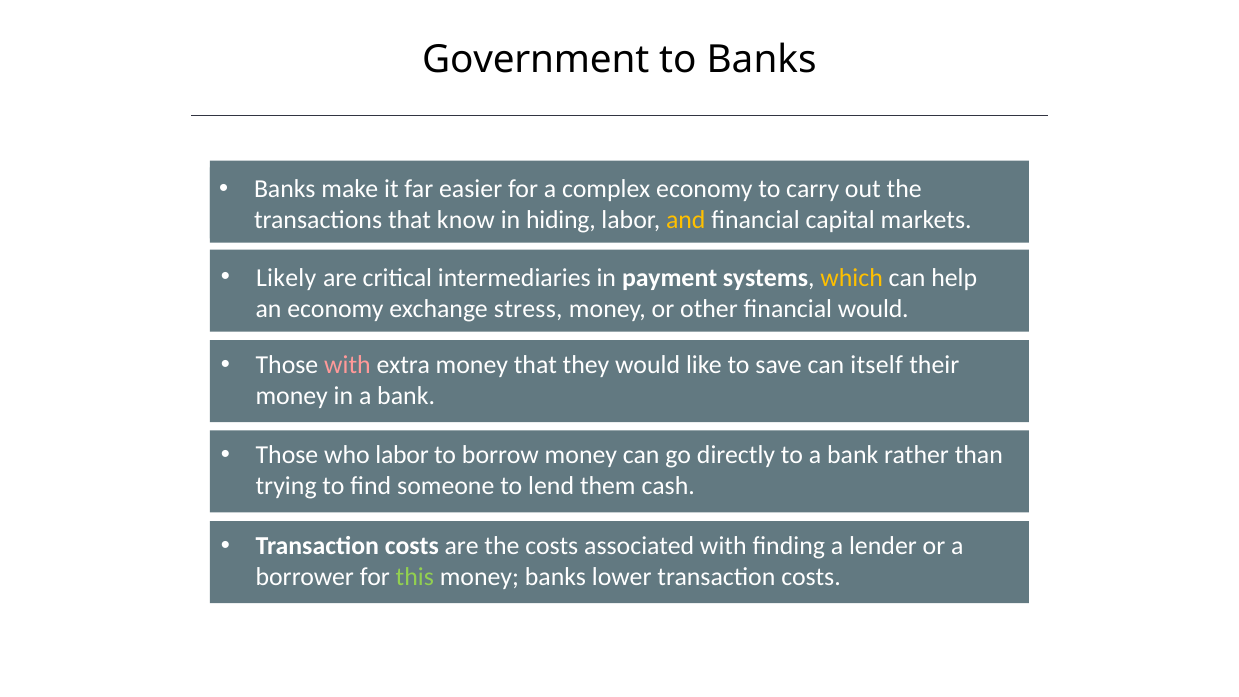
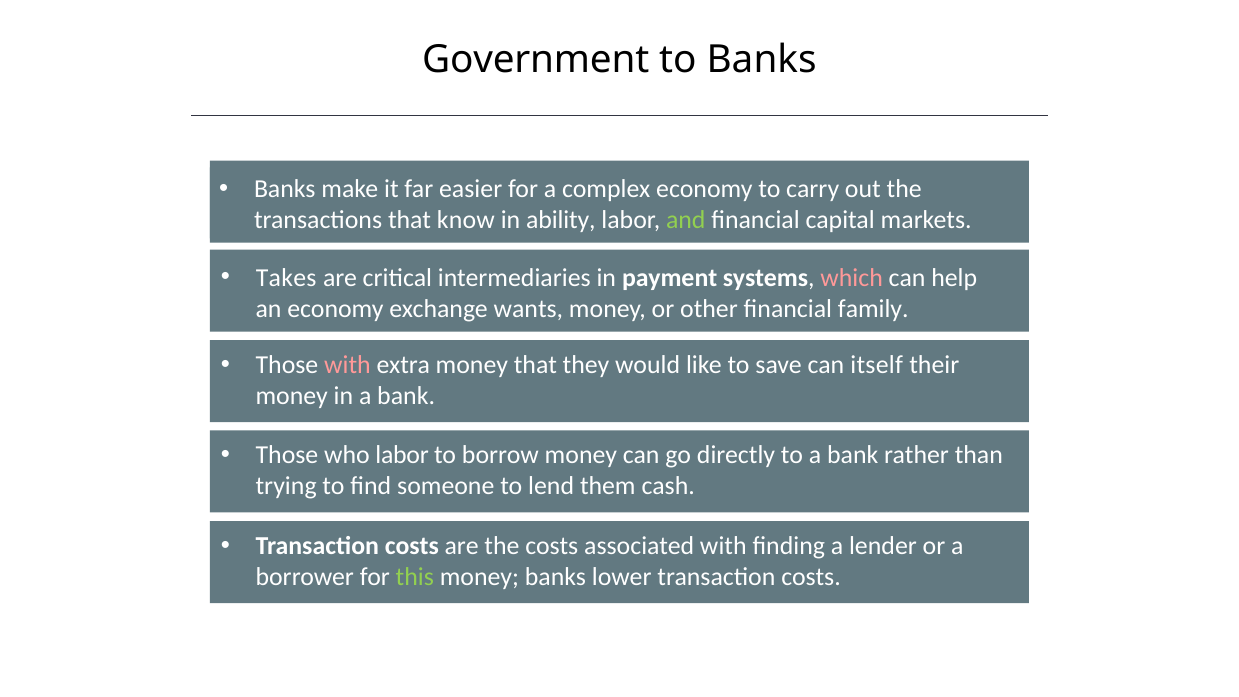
hiding: hiding -> ability (561, 220)
and colour: yellow -> light green (686, 220)
Likely: Likely -> Takes (286, 277)
which colour: yellow -> pink (852, 277)
stress: stress -> wants (528, 308)
financial would: would -> family (873, 308)
